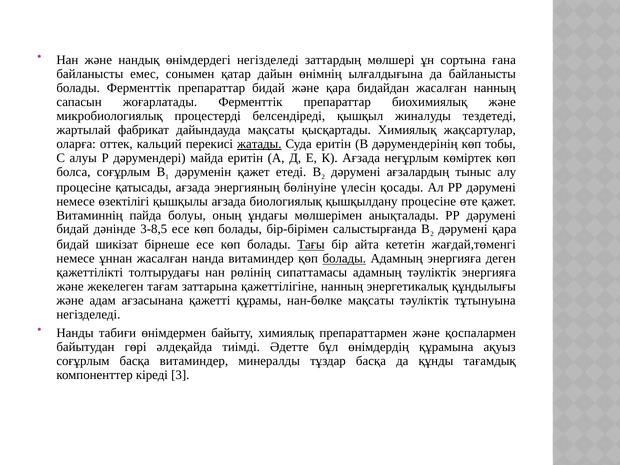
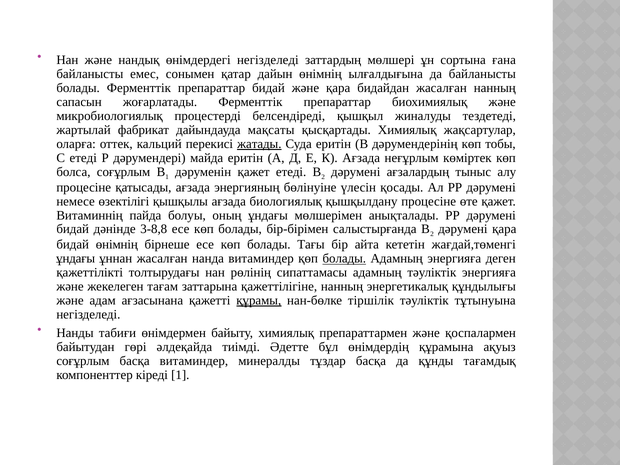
С алуы: алуы -> етеді (83, 158)
3-8,5: 3-8,5 -> 3-8,8 (154, 229)
бидай шикізат: шикізат -> өнімнің (117, 245)
Тағы underline: present -> none (311, 245)
немесе: немесе -> ұндағы (76, 259)
құрамы underline: none -> present (259, 301)
нан-бөлке мақсаты: мақсаты -> тіршілік (371, 301)
кіреді 3: 3 -> 1 (180, 375)
